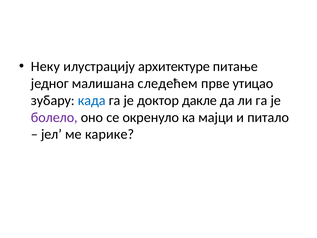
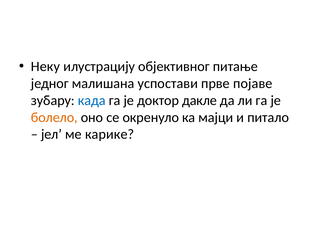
архитектуре: архитектуре -> објективног (174, 67)
следећем: следећем -> успостави (168, 83)
утицао: утицао -> појаве (253, 83)
болело colour: purple -> orange (54, 117)
